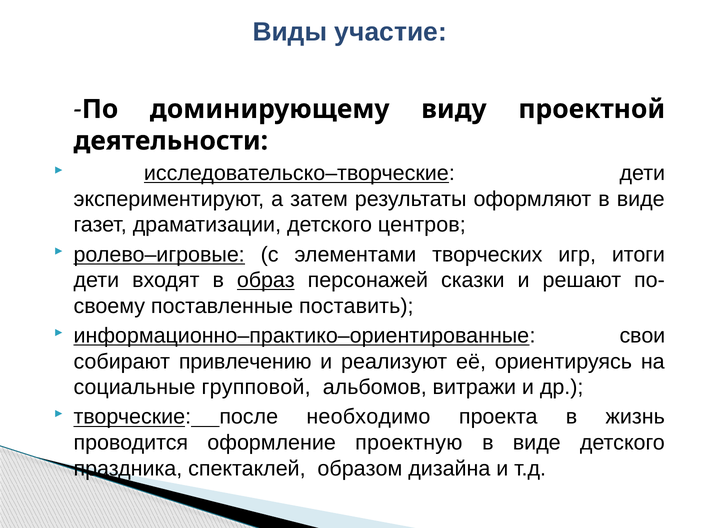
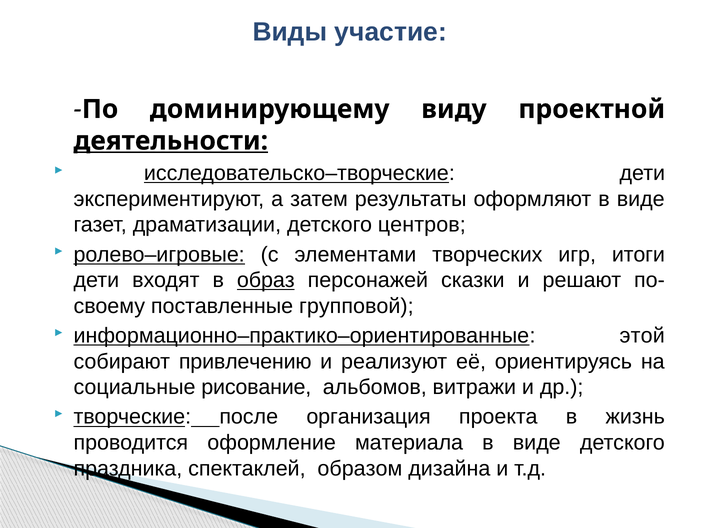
деятельности underline: none -> present (171, 141)
поставить: поставить -> групповой (356, 306)
свои: свои -> этой (642, 336)
групповой: групповой -> рисование (256, 387)
необходимо: необходимо -> организация (369, 417)
проектную: проектную -> материала (409, 443)
